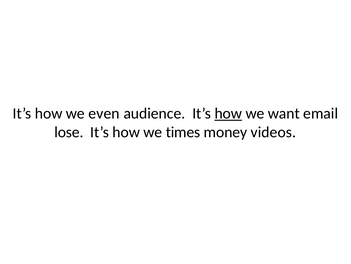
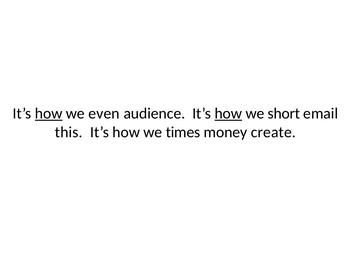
how underline: none -> present (49, 113)
want: want -> short (284, 113)
lose: lose -> this (69, 132)
videos: videos -> create (273, 132)
